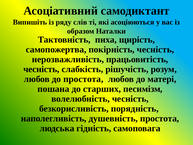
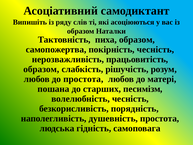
пиха щирість: щирість -> образом (137, 40)
чесність: чесність -> образом (41, 69)
